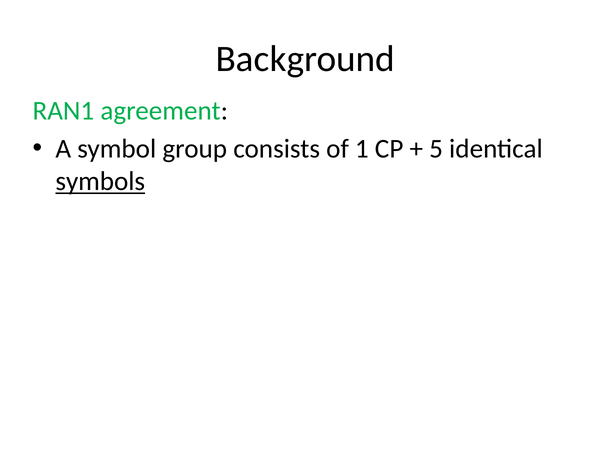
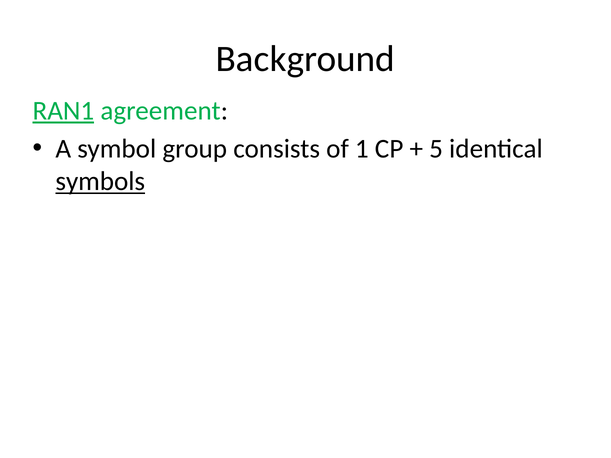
RAN1 underline: none -> present (63, 111)
